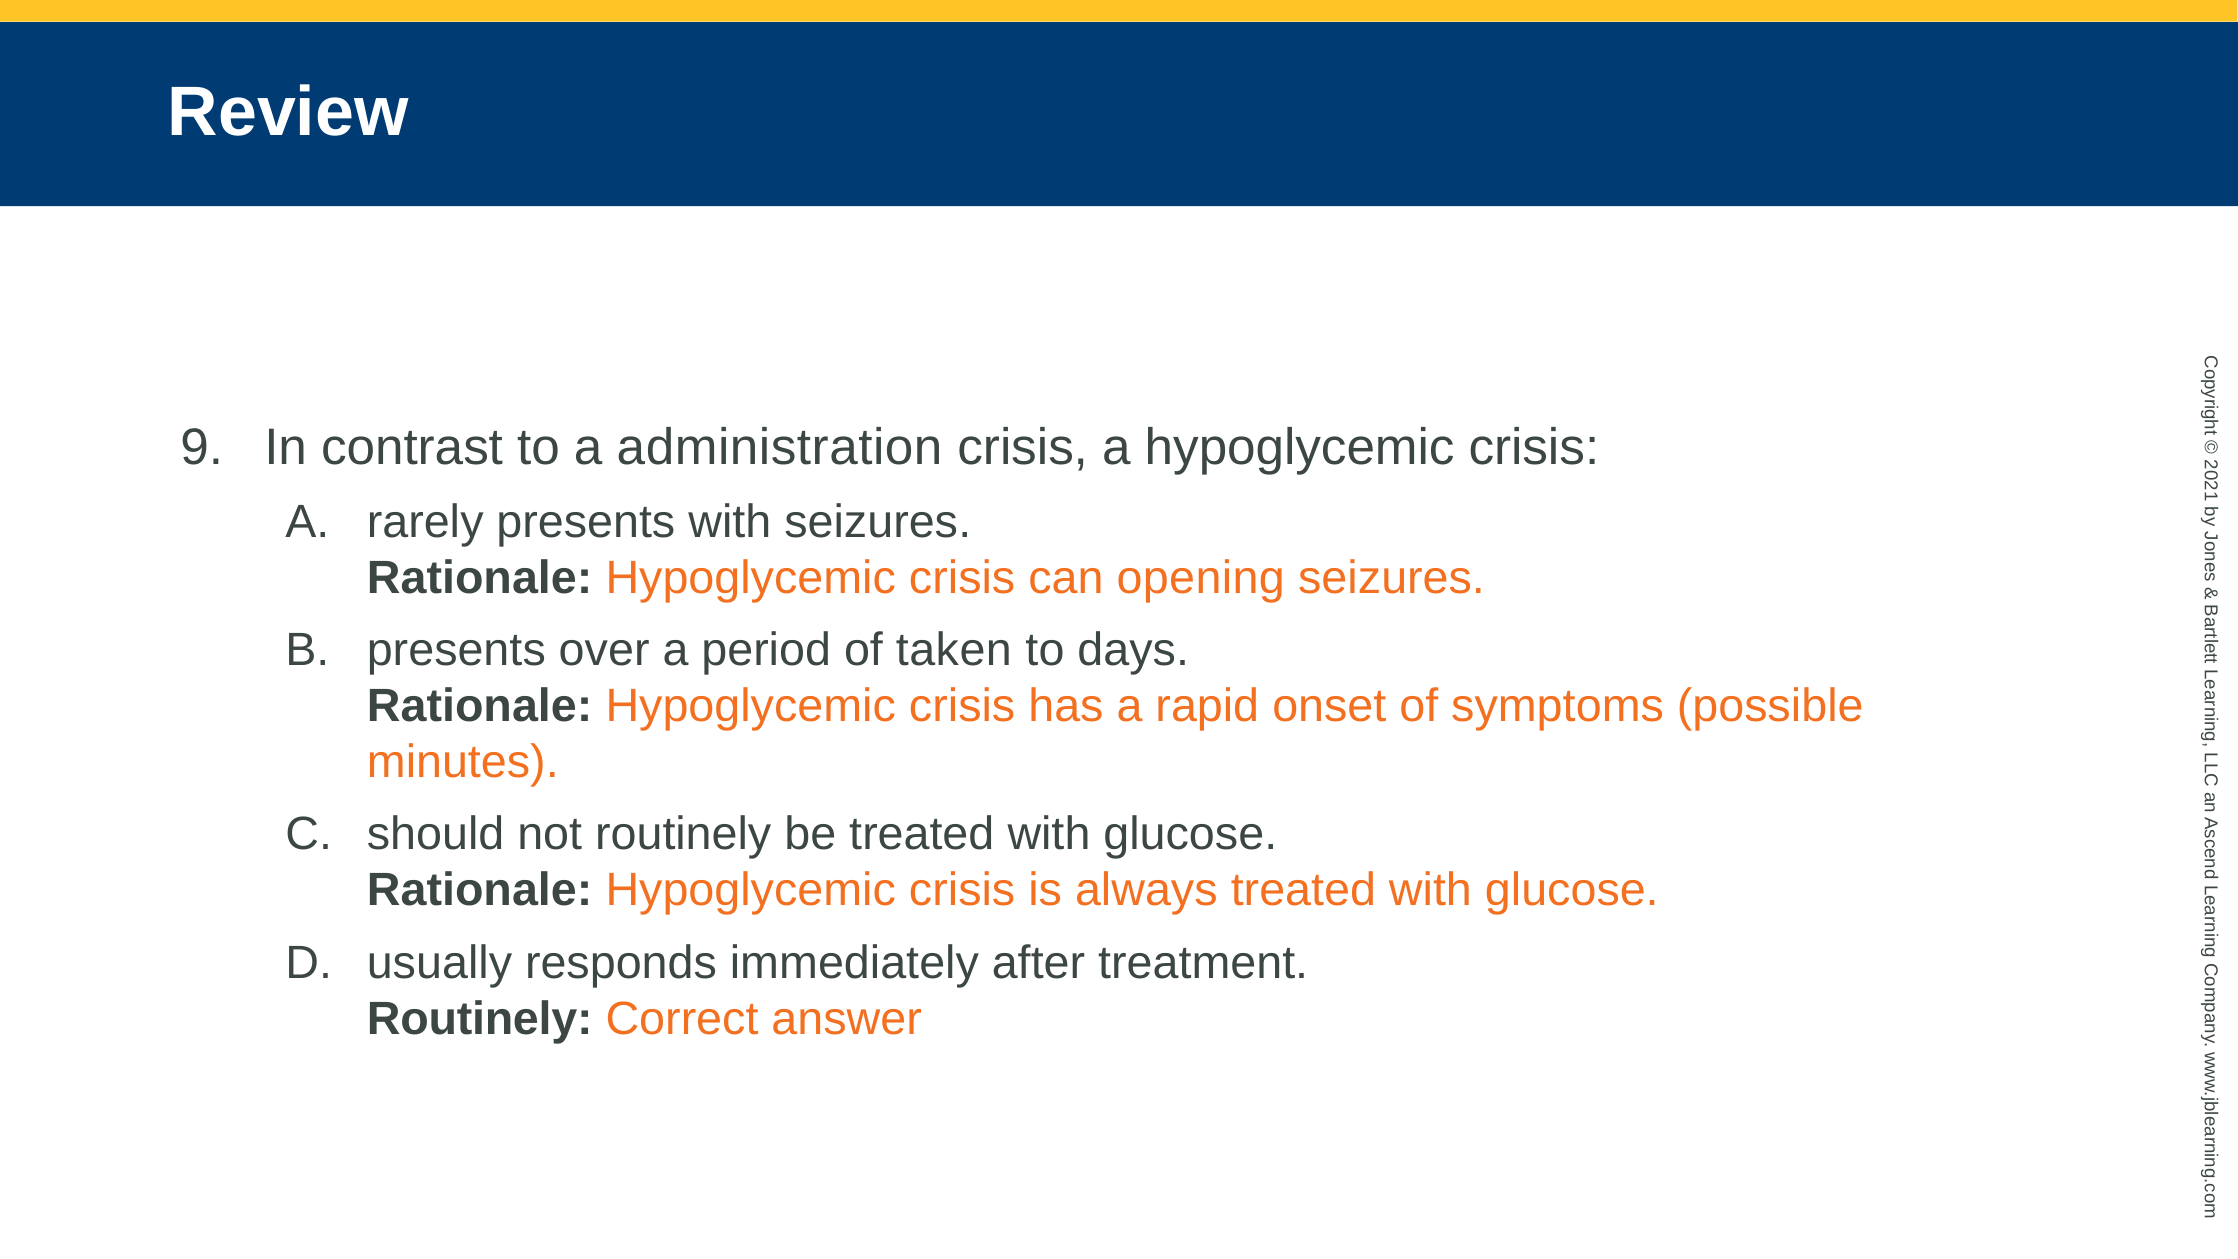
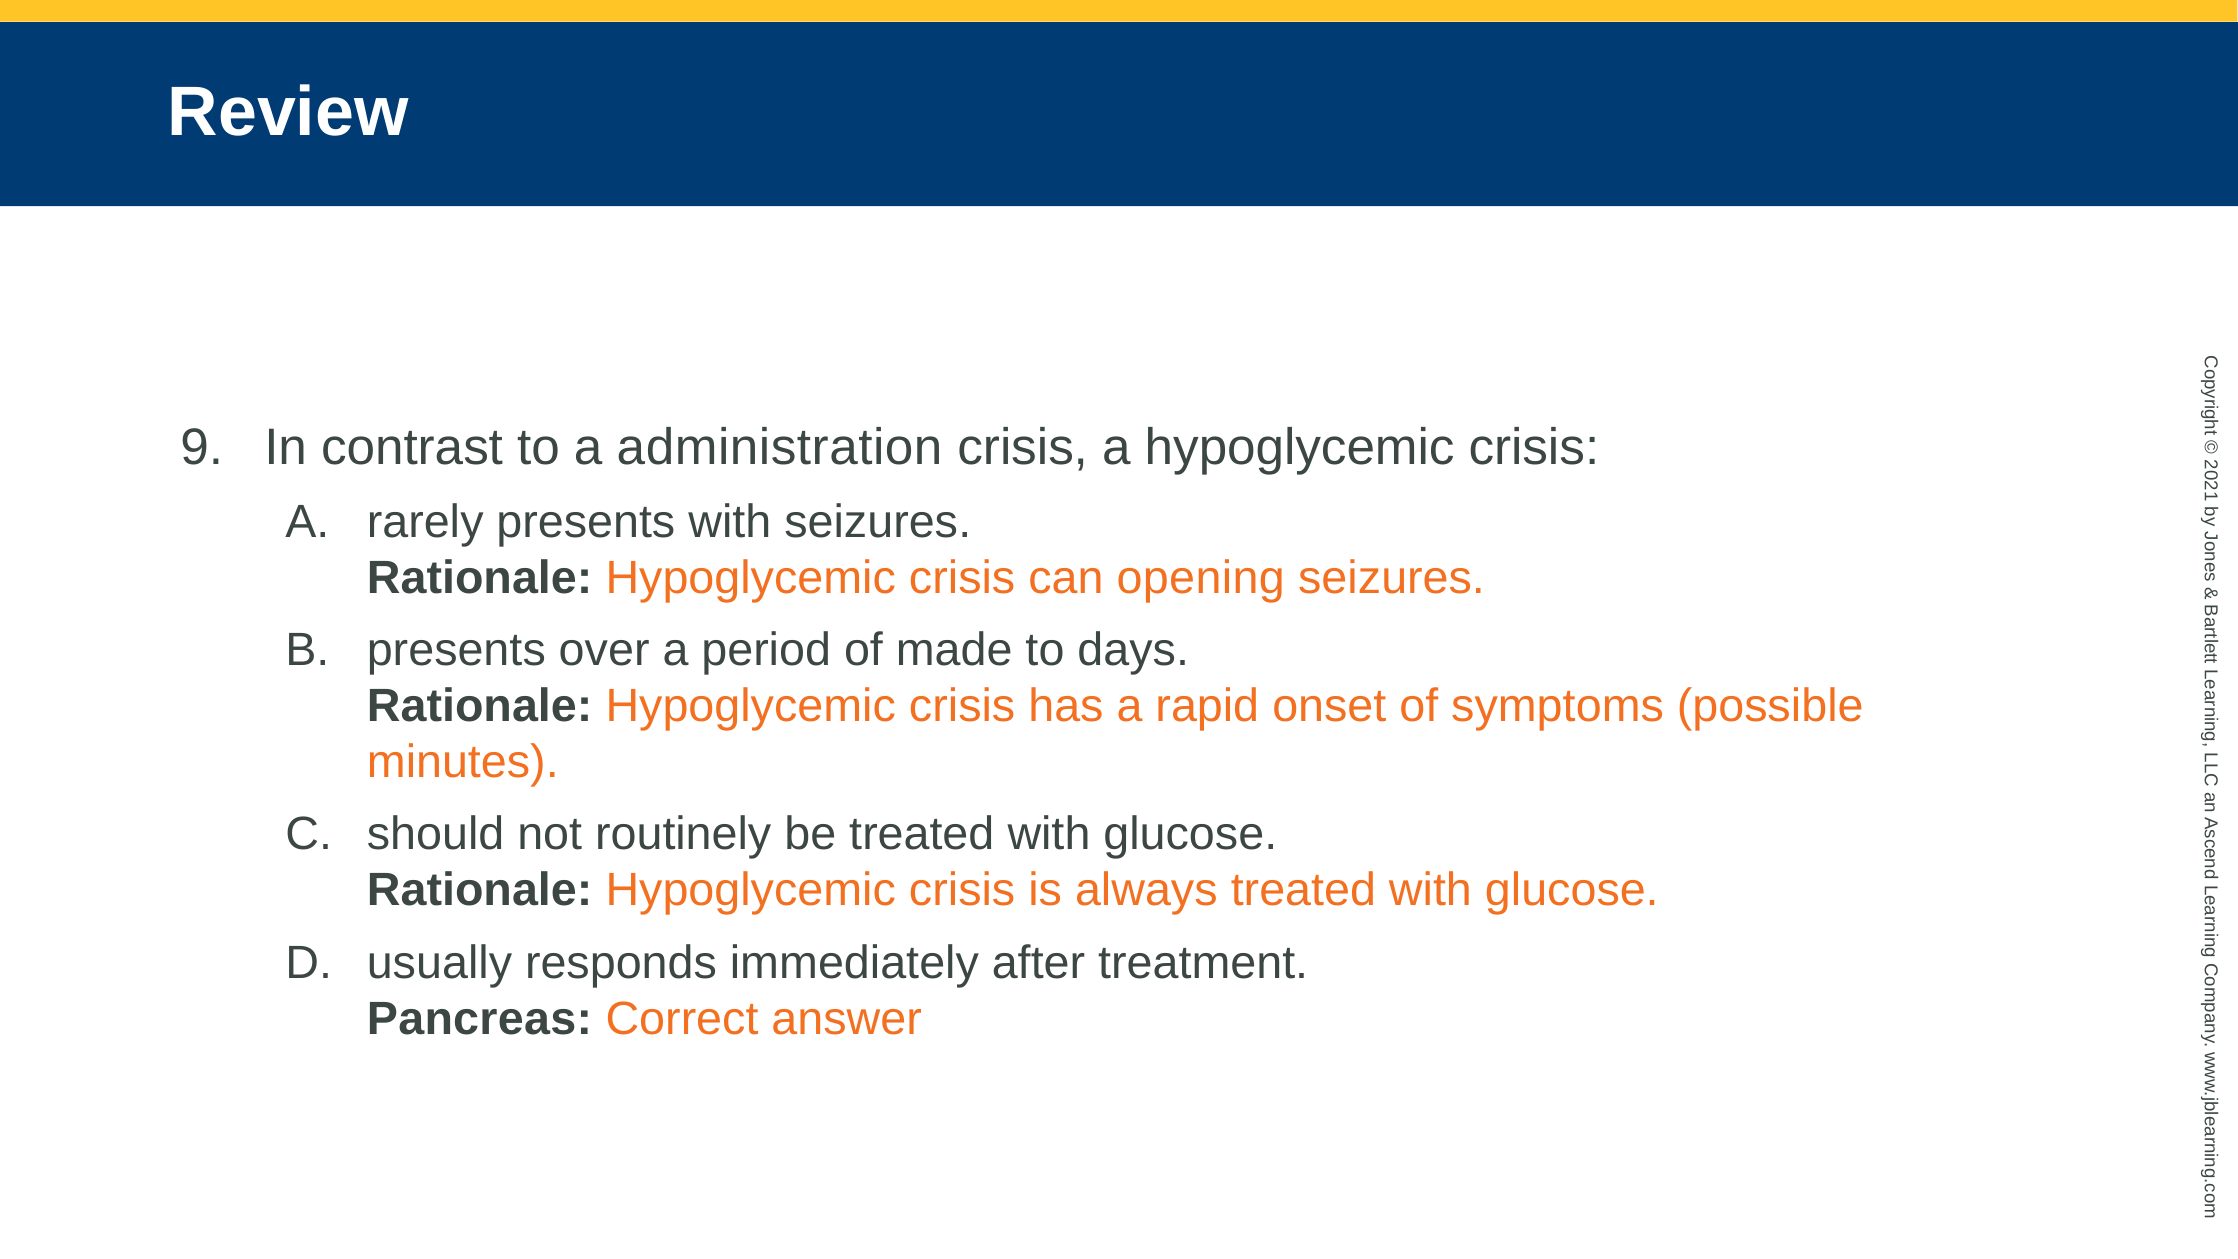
taken: taken -> made (954, 650)
Routinely: Routinely -> Pancreas (480, 1019)
